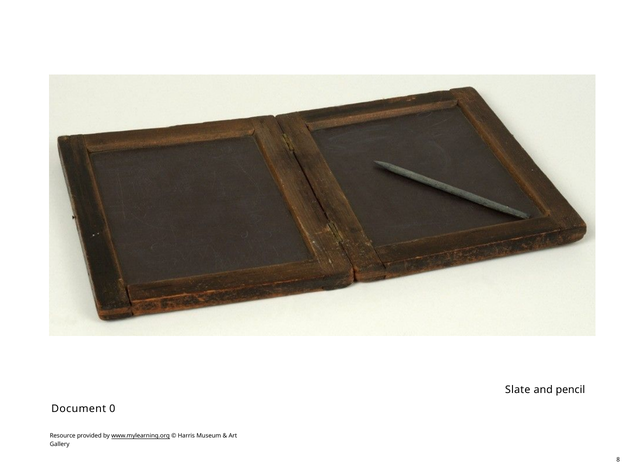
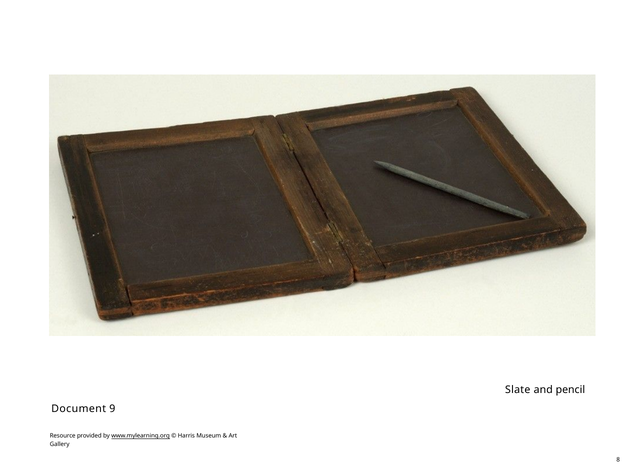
0: 0 -> 9 (112, 409)
